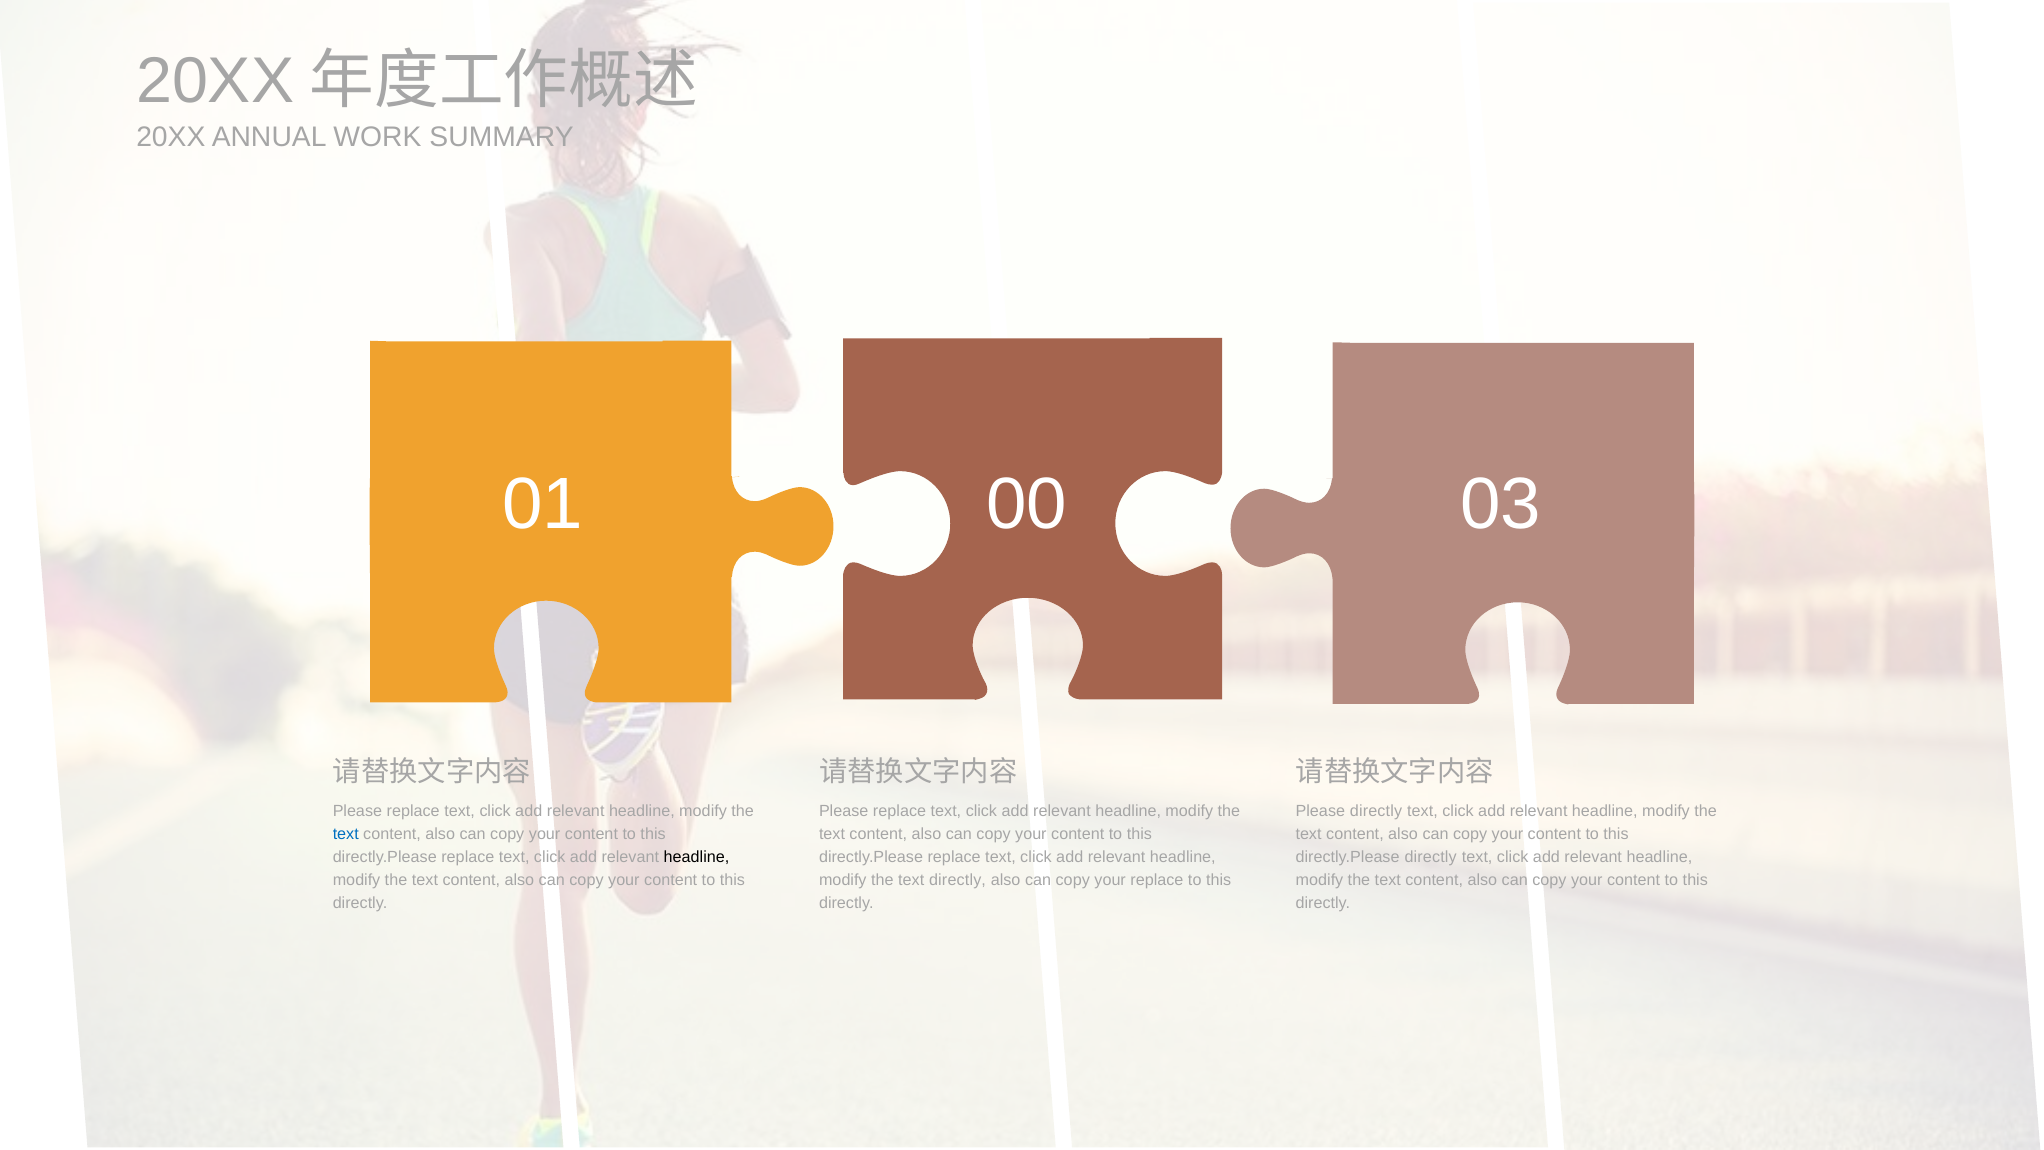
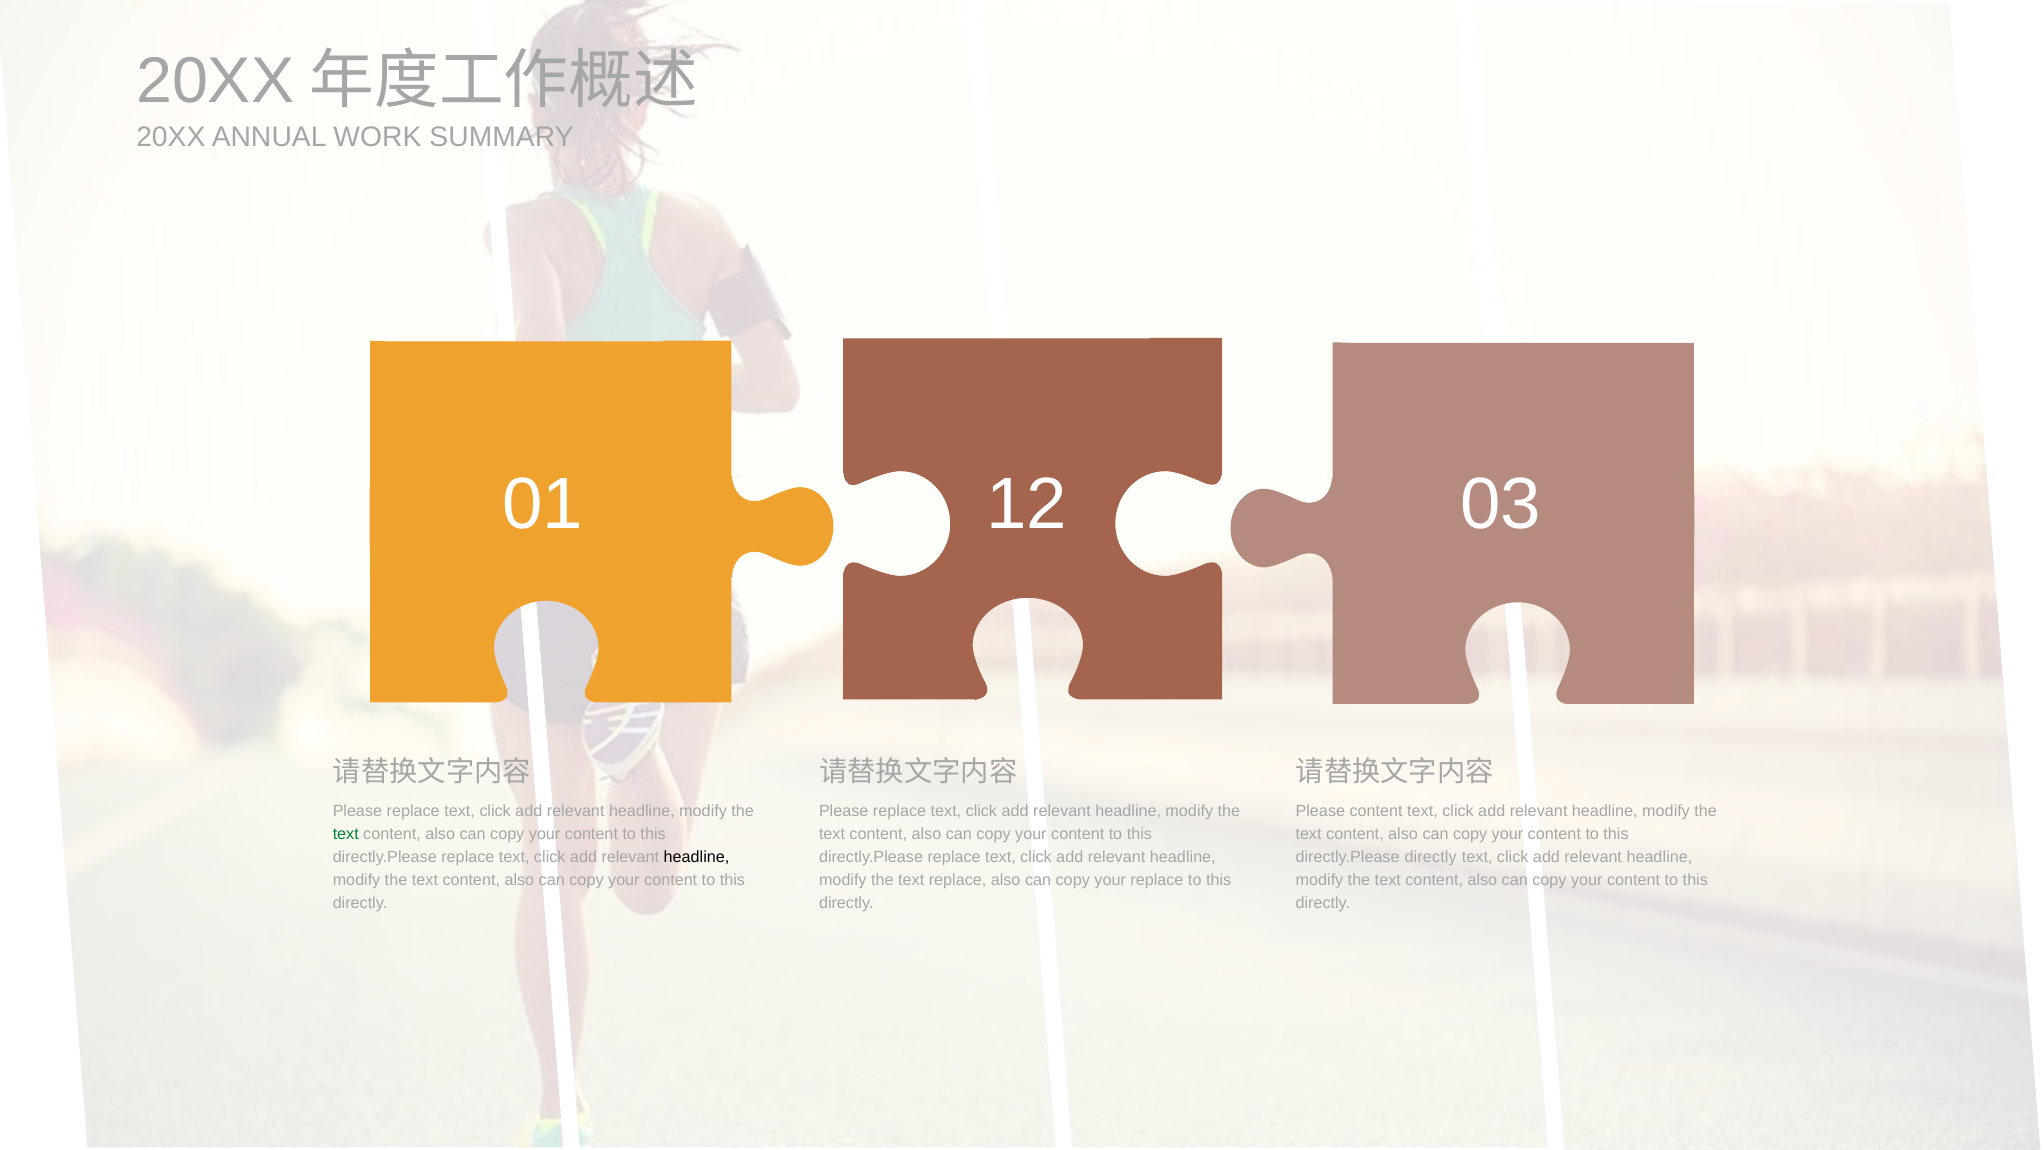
00: 00 -> 12 (1027, 505)
Please directly: directly -> content (1376, 811)
text colour: blue -> green (346, 834)
text directly: directly -> replace (958, 880)
